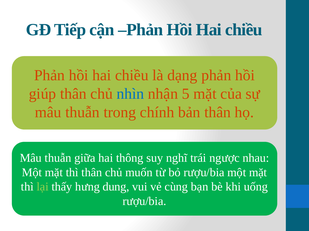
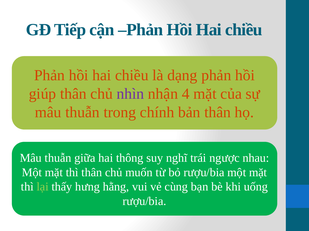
nhìn colour: blue -> purple (130, 94)
5: 5 -> 4 (186, 94)
dung: dung -> hằng (116, 187)
